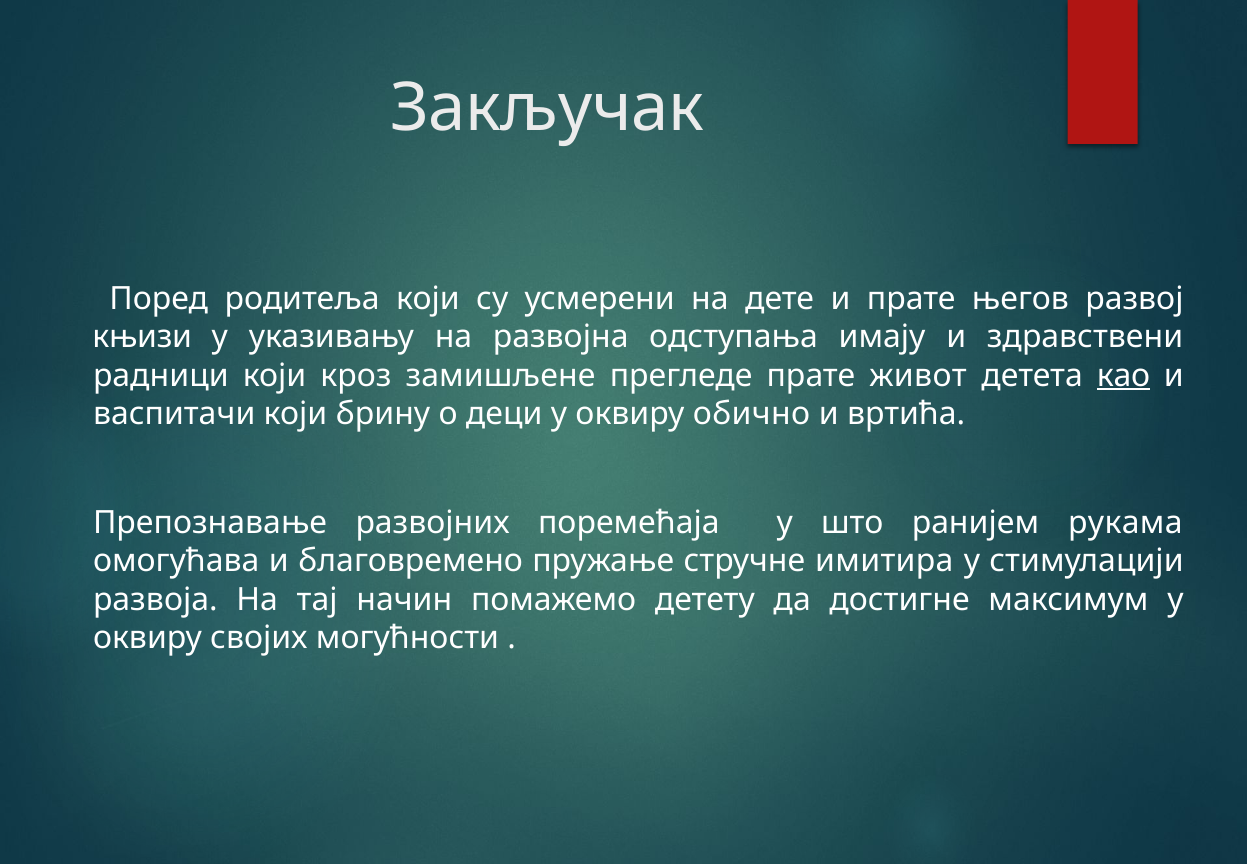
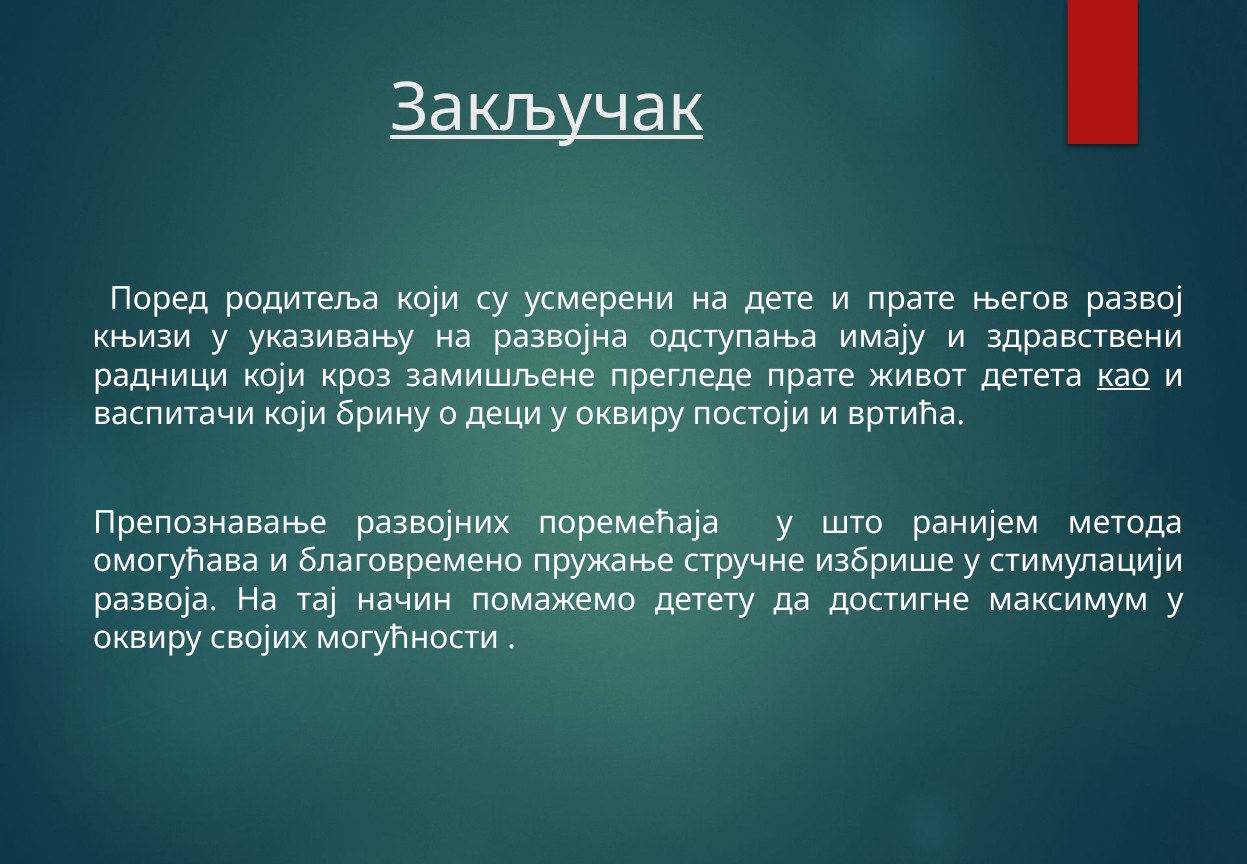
Закључак underline: none -> present (547, 108)
обично: обично -> постоји (751, 414)
рукама: рукама -> метода (1125, 522)
имитира: имитира -> избрише (885, 561)
